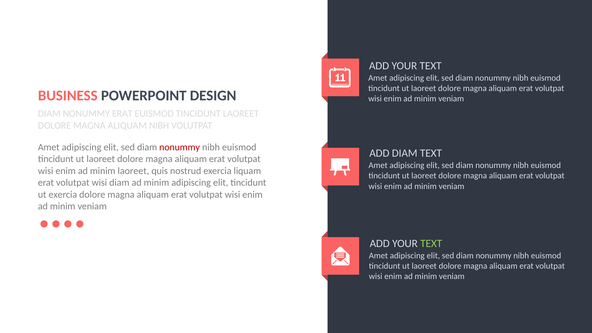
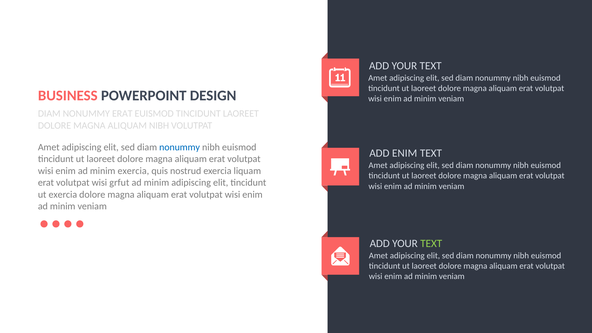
nonummy colour: red -> blue (180, 147)
ADD DIAM: DIAM -> ENIM (405, 153)
minim laoreet: laoreet -> exercia (133, 171)
wisi diam: diam -> grfut (119, 183)
